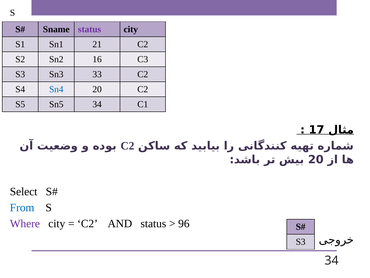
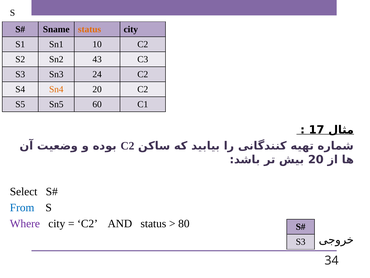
status colour: purple -> orange (90, 29)
21: 21 -> 10 (97, 44)
16: 16 -> 43 (97, 59)
33: 33 -> 24 (97, 74)
Sn4 colour: blue -> orange (56, 89)
Sn5 34: 34 -> 60 (97, 104)
96: 96 -> 80 (184, 223)
